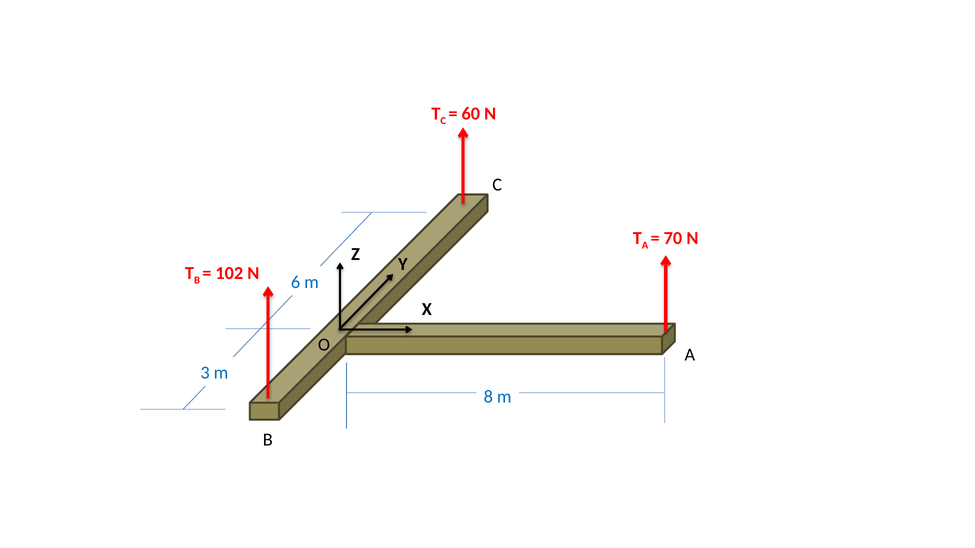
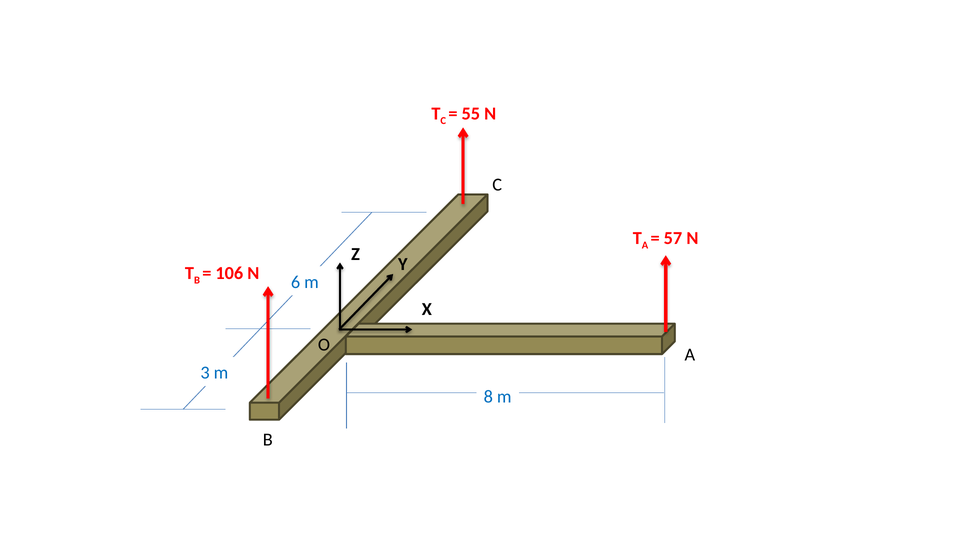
60: 60 -> 55 (471, 114)
70: 70 -> 57 (673, 239)
102: 102 -> 106 (229, 273)
